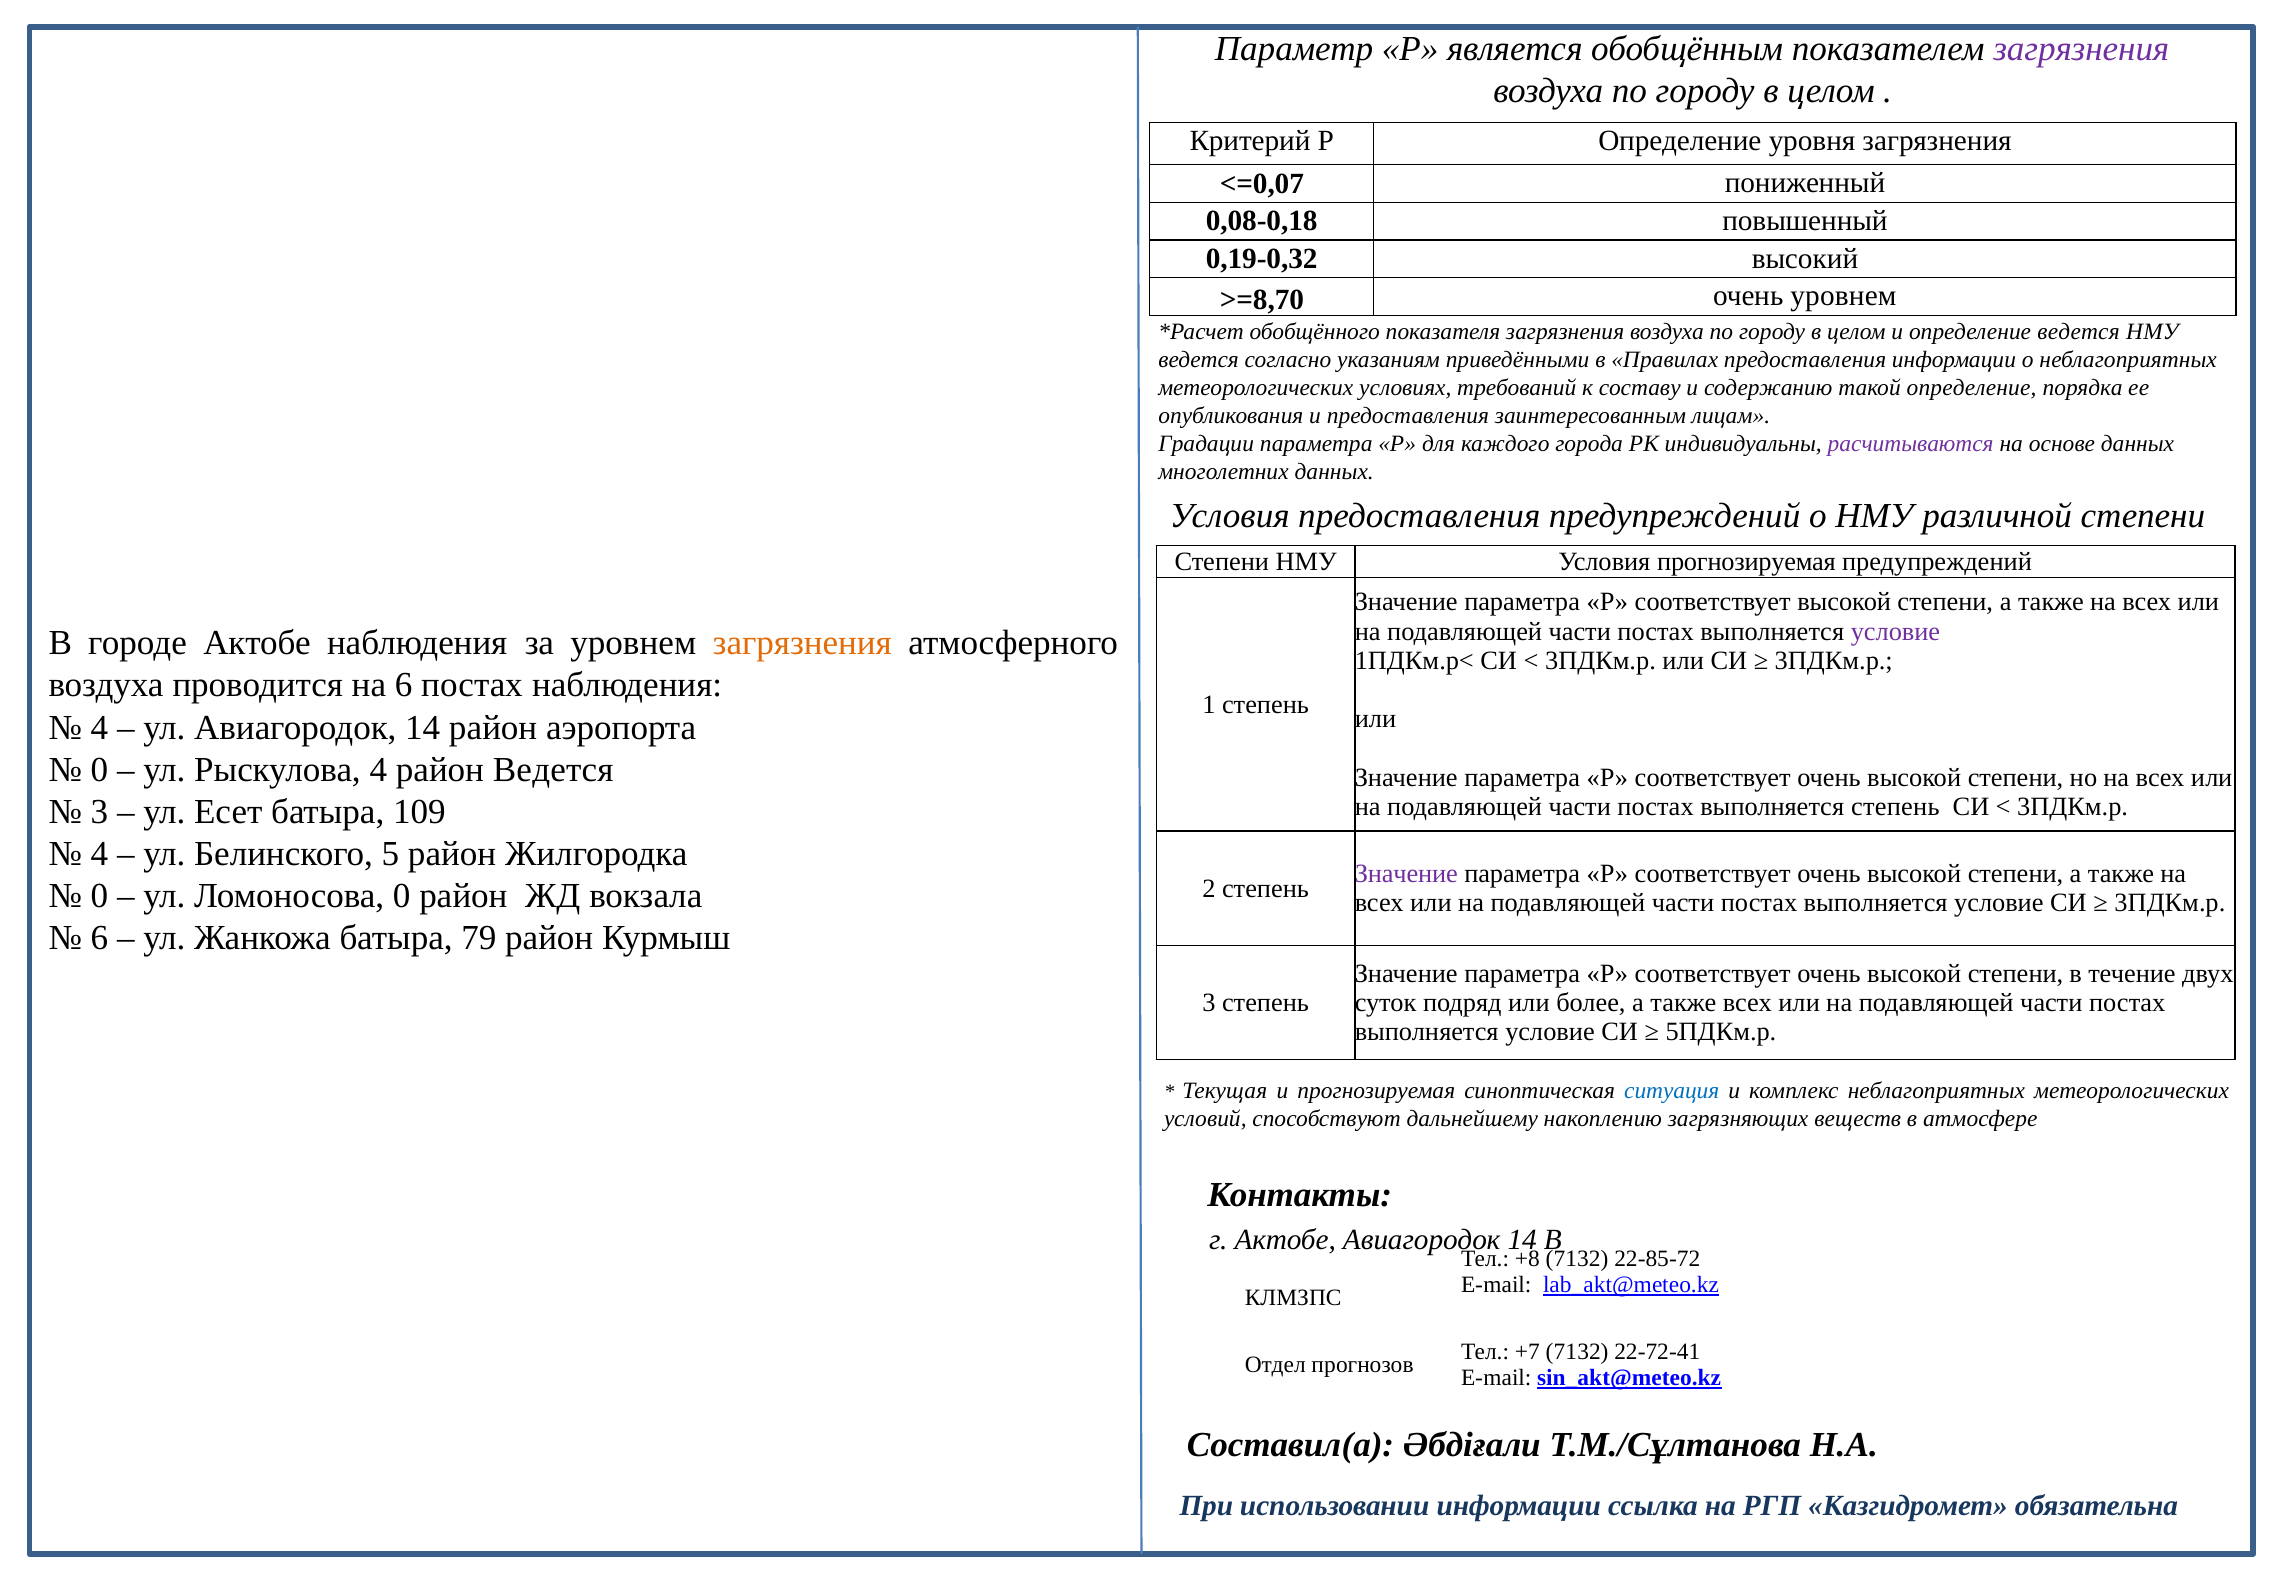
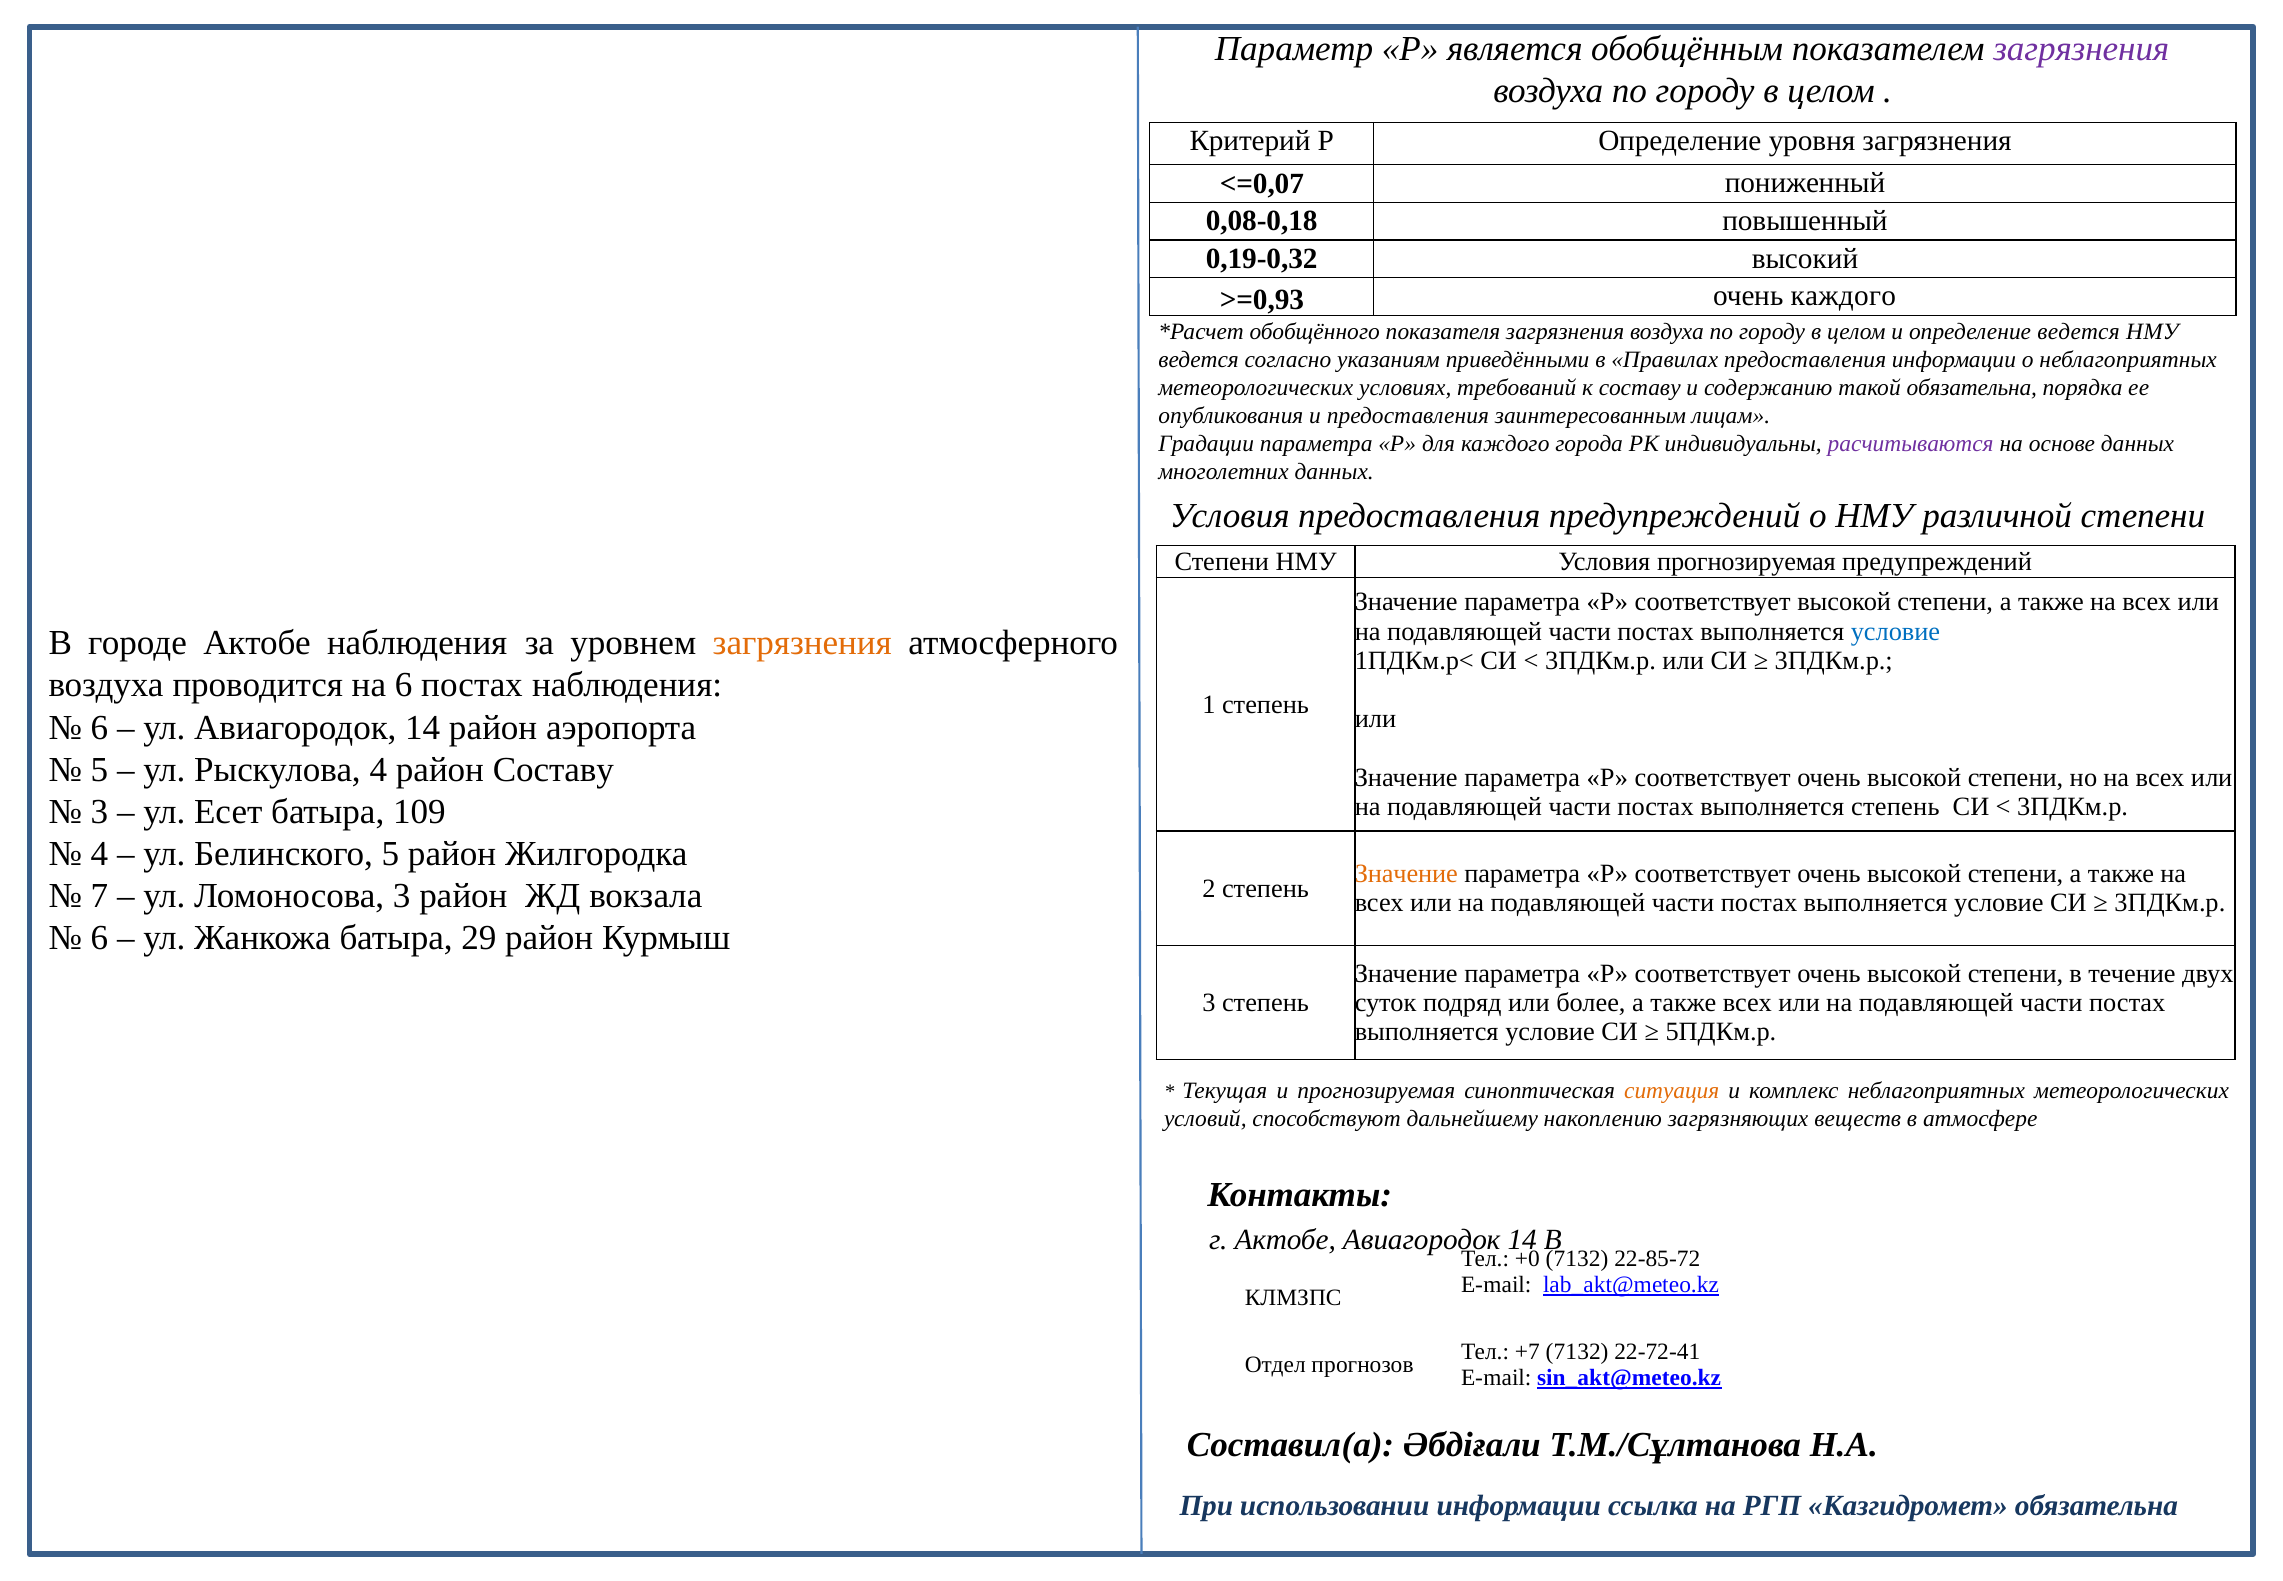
>=8,70: >=8,70 -> >=0,93 (1262, 299)
очень уровнем: уровнем -> каждого (1843, 296)
такой определение: определение -> обязательна (1972, 387)
условие colour: purple -> blue (1895, 631)
4: 4 -> 6 (99, 727)
0: 0 -> 5 (99, 769)
район Ведется: Ведется -> Составу (553, 769)
Значение colour: purple -> orange (1406, 873)
0: 0 -> 7 (99, 896)
Ломоносова 0: 0 -> 3 (402, 896)
79: 79 -> 29 (479, 938)
ситуация colour: blue -> orange (1672, 1091)
+8: +8 -> +0 (1527, 1258)
